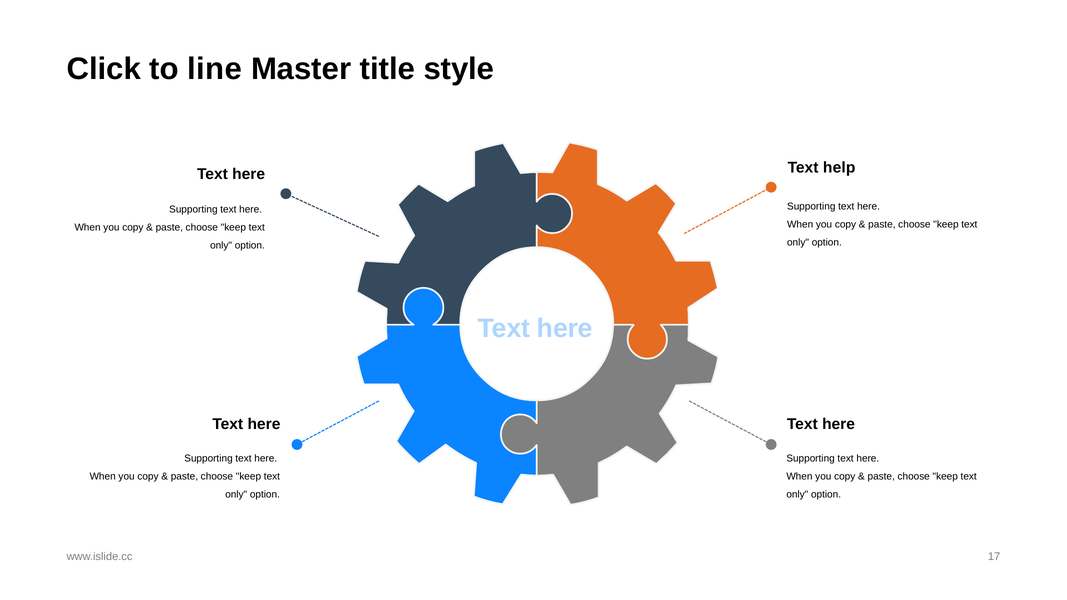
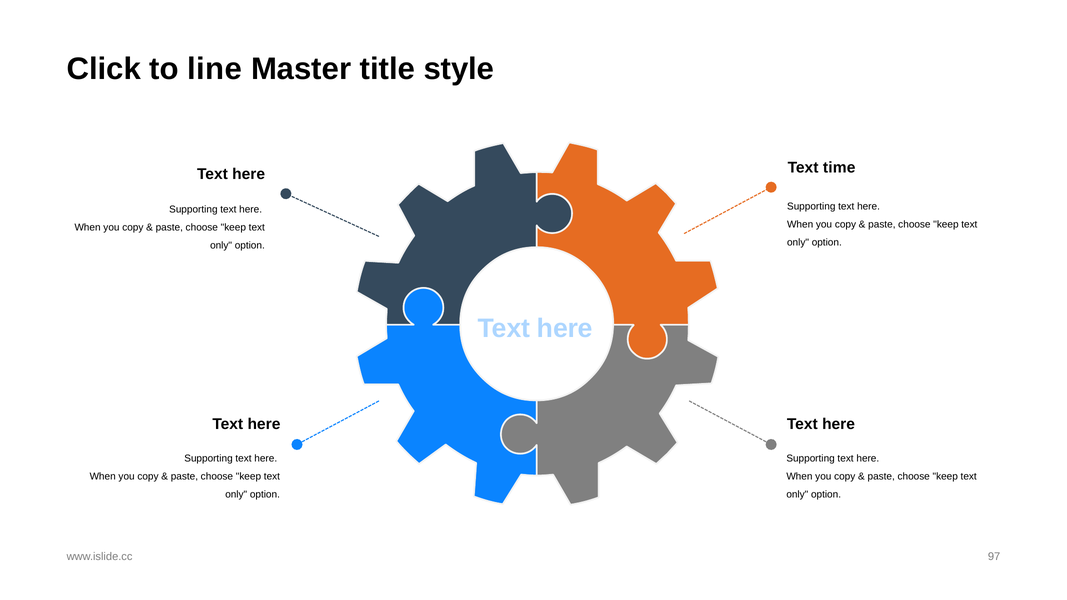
help: help -> time (839, 168)
17: 17 -> 97 (994, 557)
